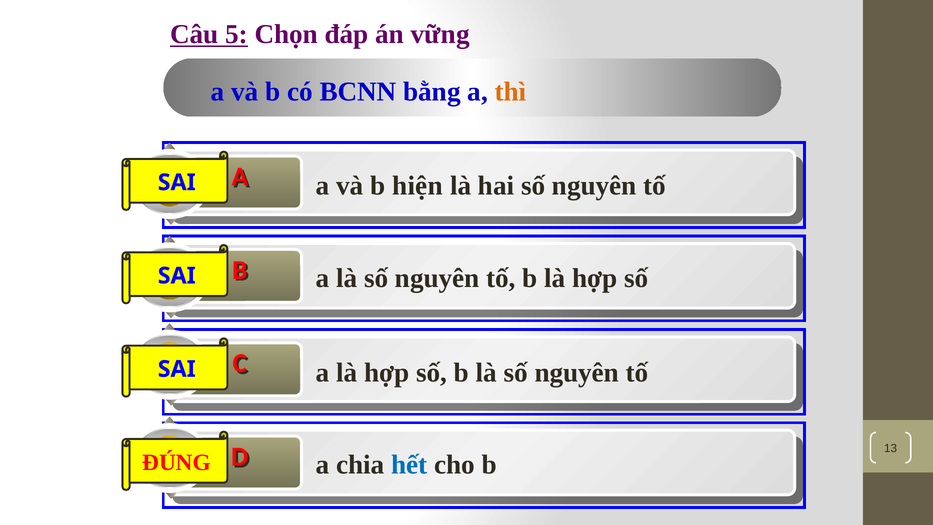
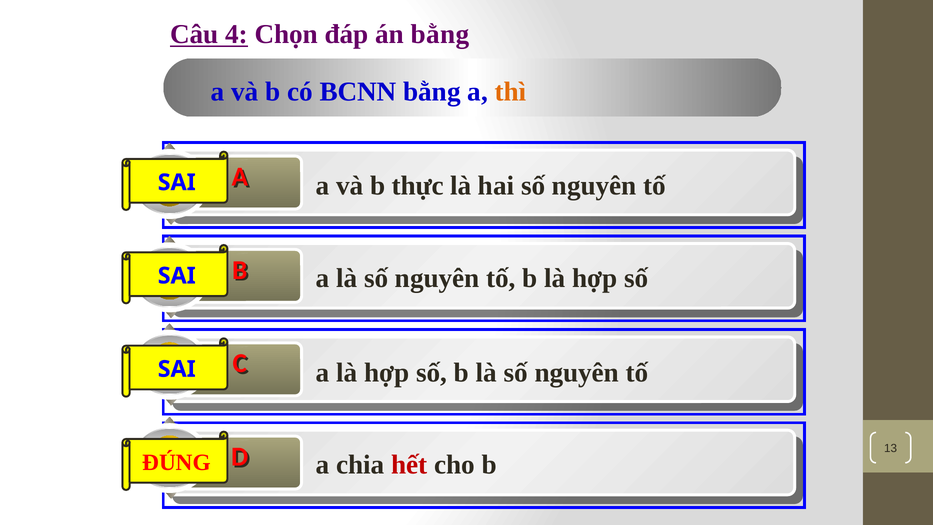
5: 5 -> 4 (237, 34)
án vững: vững -> bằng (440, 34)
hiện: hiện -> thực (418, 186)
hết colour: blue -> red (409, 465)
